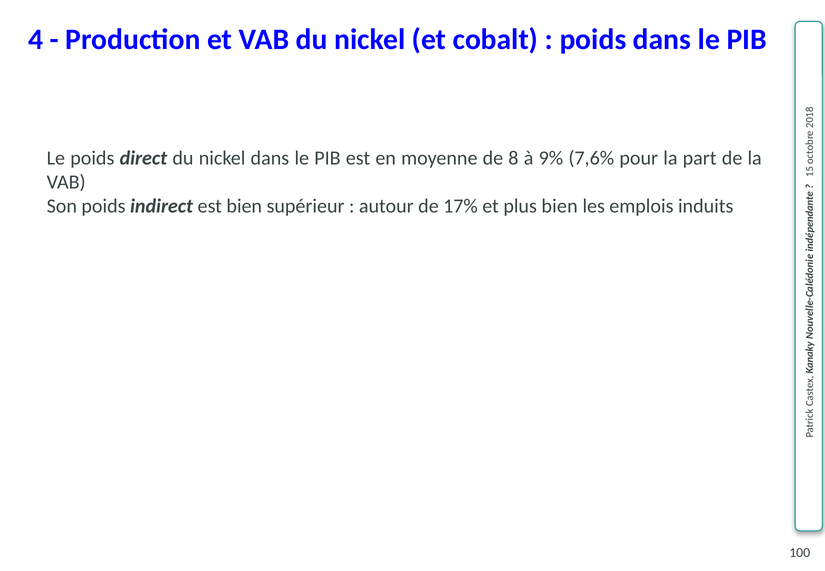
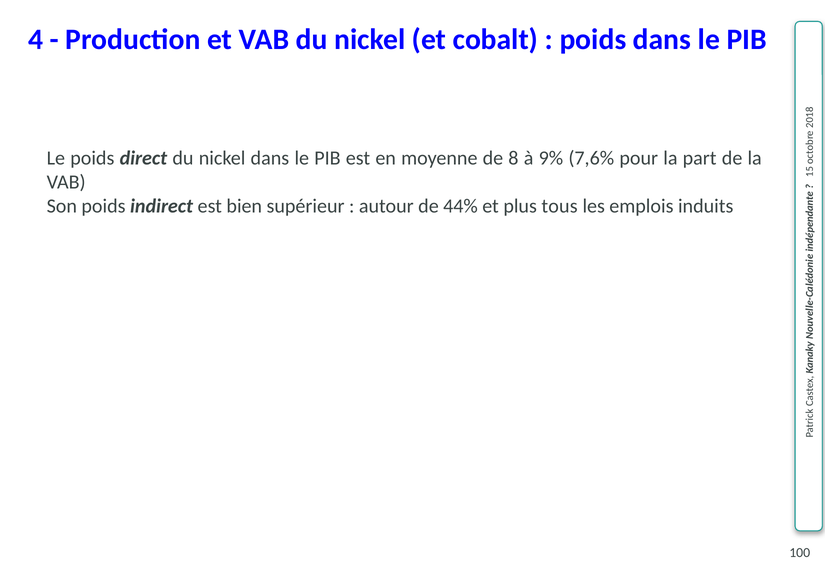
17%: 17% -> 44% (461, 206)
plus bien: bien -> tous (560, 206)
